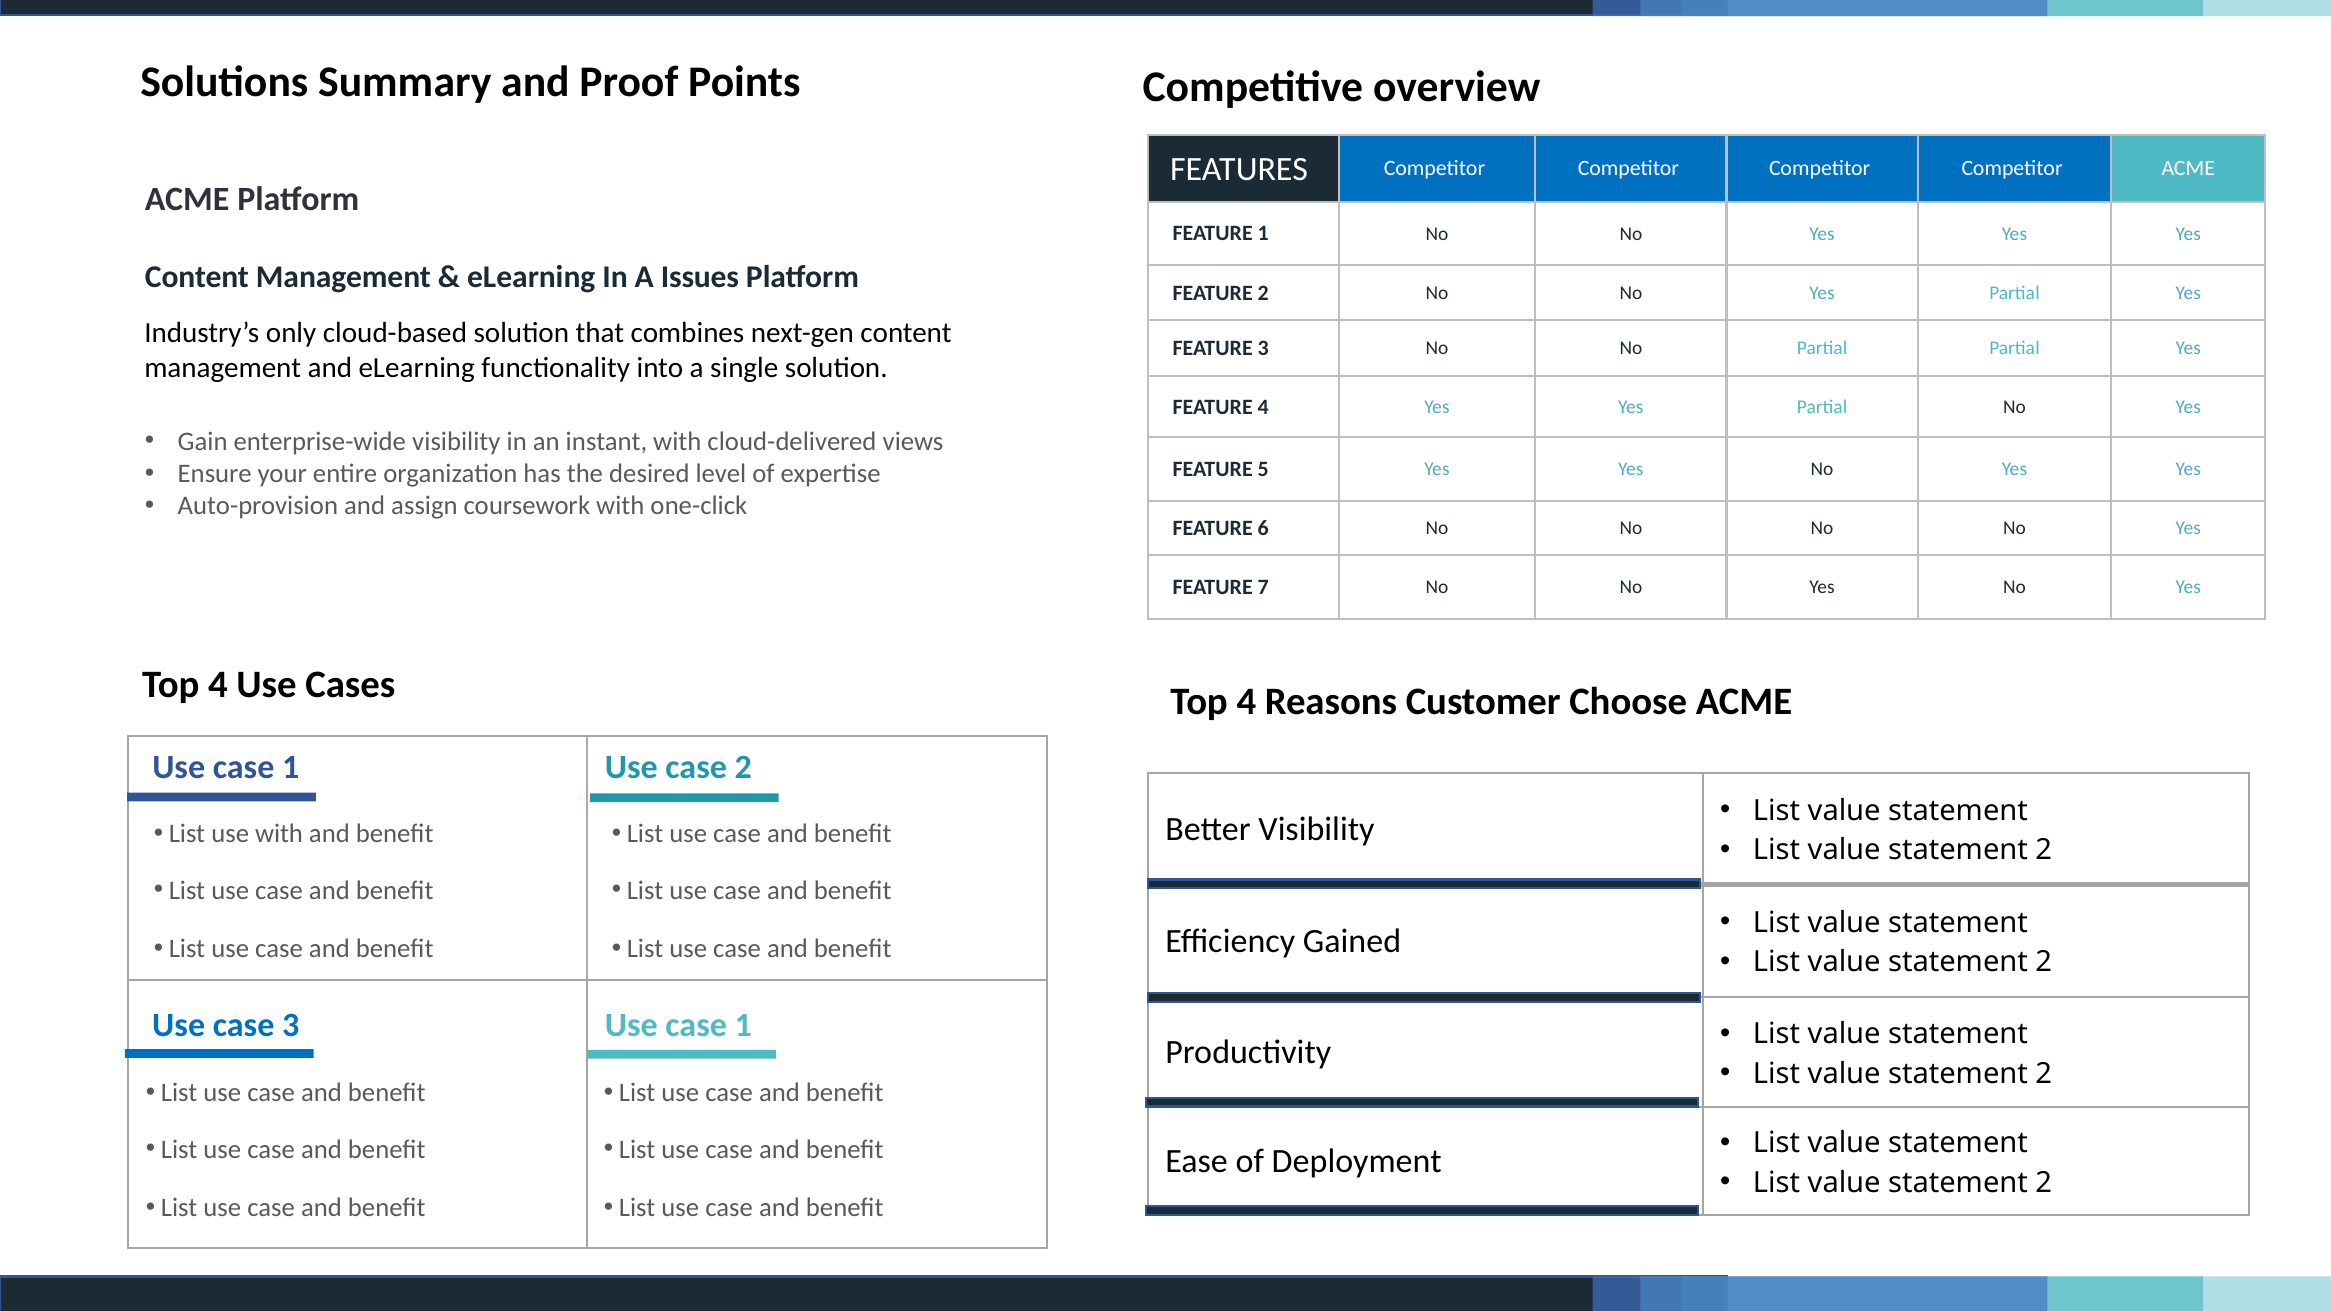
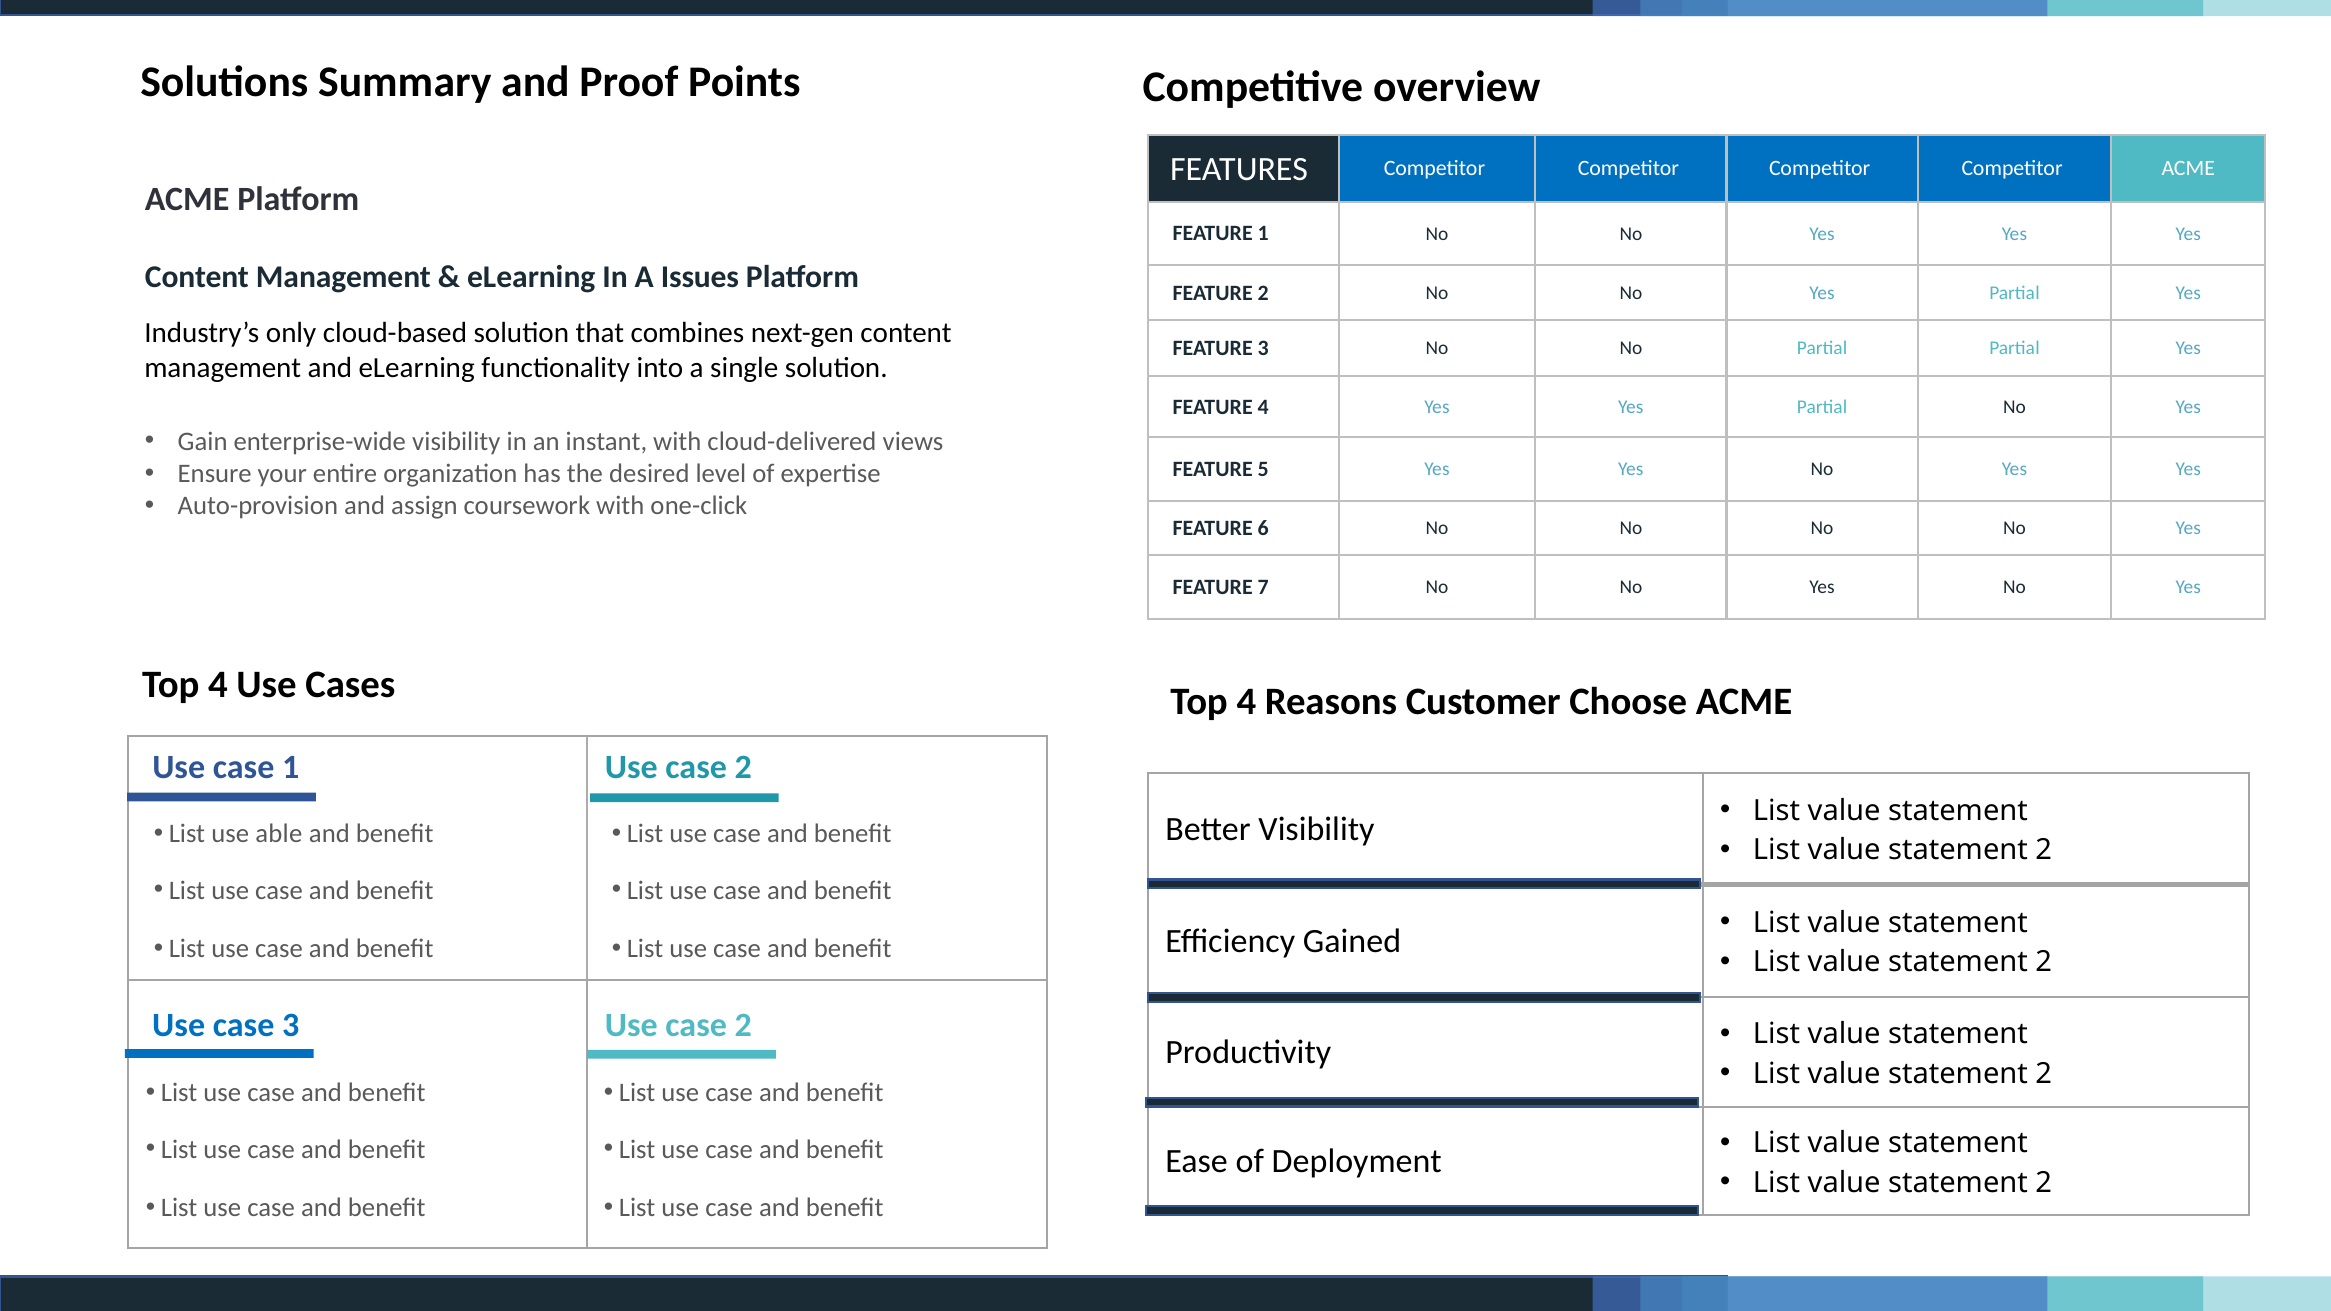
use with: with -> able (279, 834)
3 Use case 1: 1 -> 2 (743, 1025)
